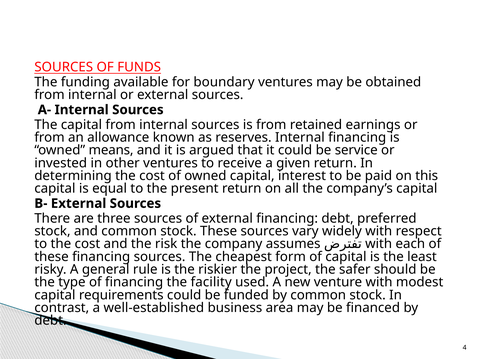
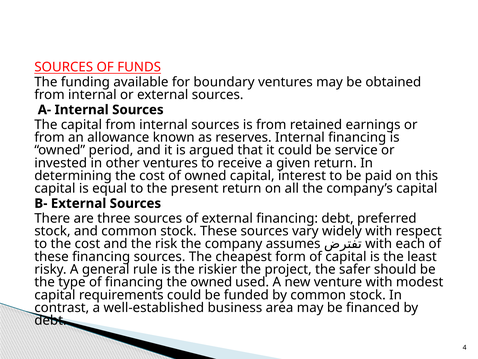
means: means -> period (111, 150)
the facility: facility -> owned (211, 282)
